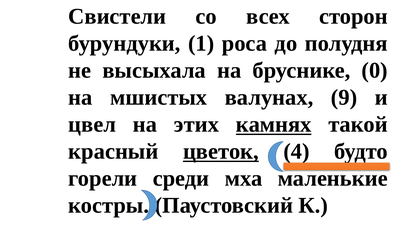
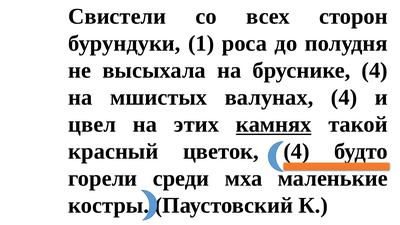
бруснике 0: 0 -> 4 (375, 71)
валунах 9: 9 -> 4 (344, 98)
цветок underline: present -> none (221, 152)
